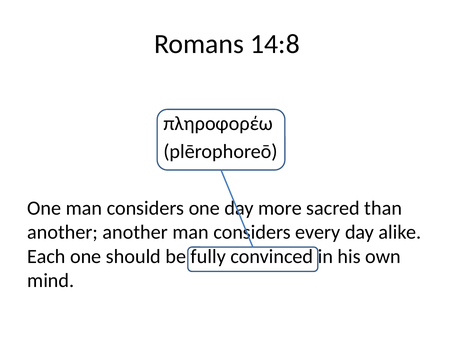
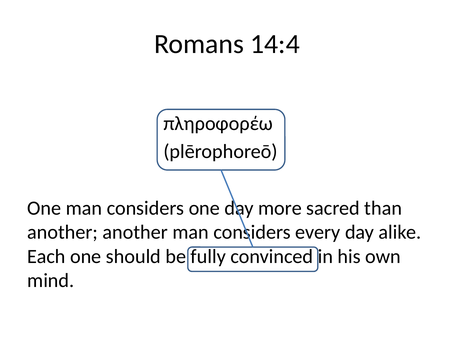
14:8: 14:8 -> 14:4 (275, 44)
